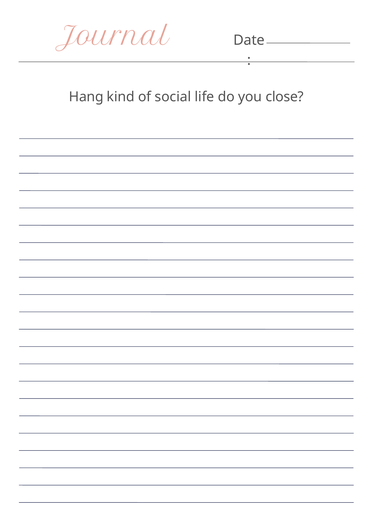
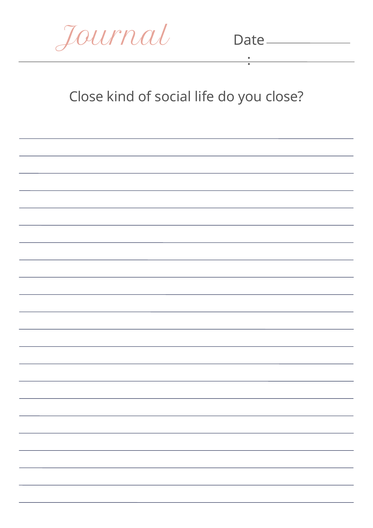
Hang: Hang -> Close (86, 97)
